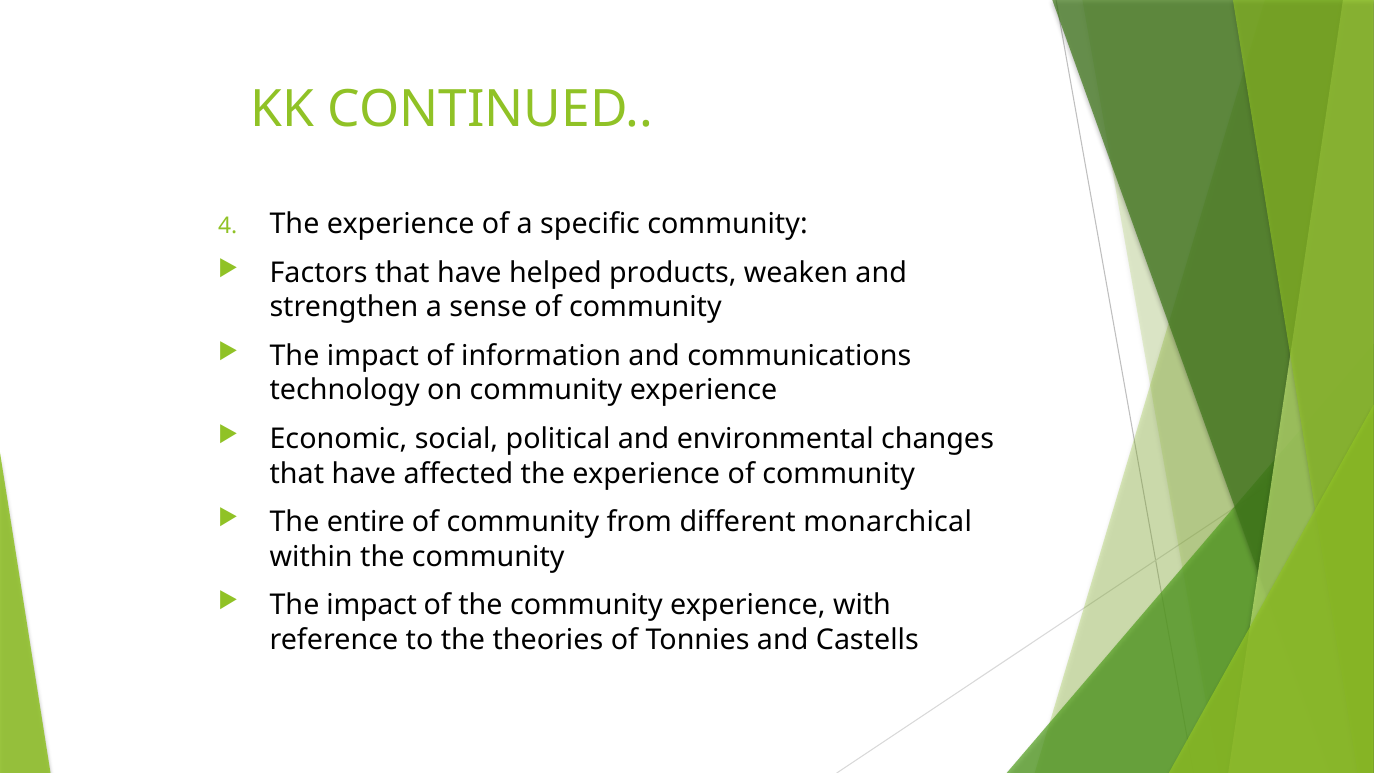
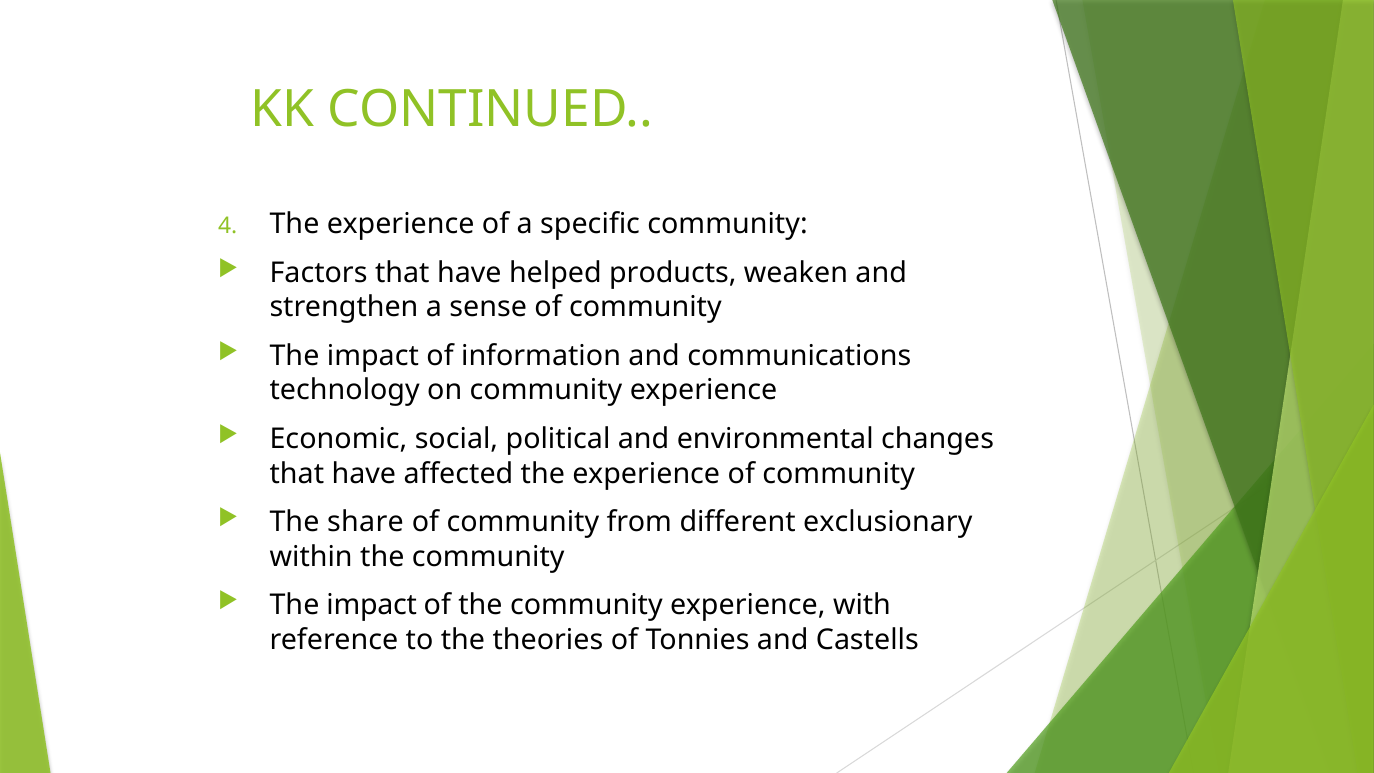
entire: entire -> share (366, 522)
monarchical: monarchical -> exclusionary (888, 522)
